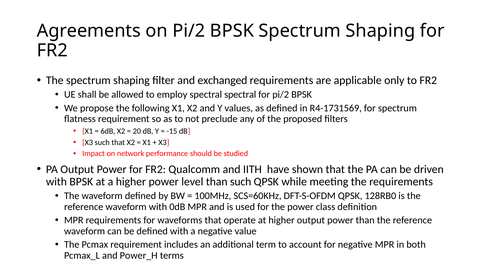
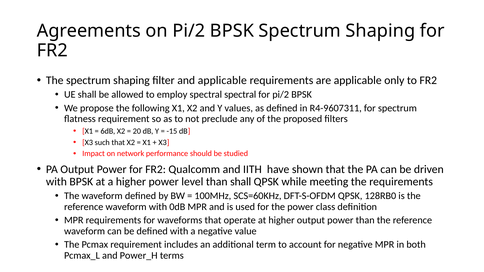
and exchanged: exchanged -> applicable (222, 80)
R4-1731569: R4-1731569 -> R4-9607311 (336, 108)
than such: such -> shall (241, 182)
